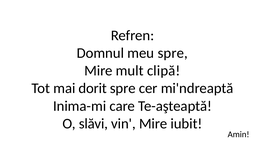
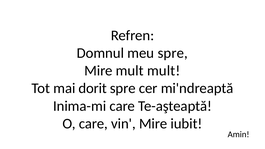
mult clipă: clipă -> mult (164, 71)
O slăvi: slăvi -> care (93, 124)
